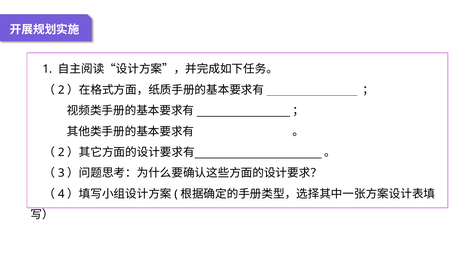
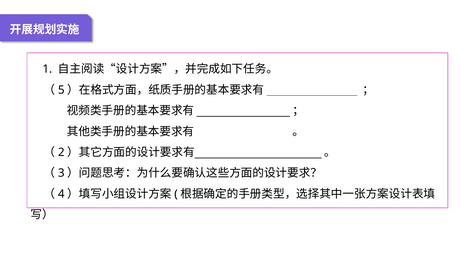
2: 2 -> 5 (61, 90)
